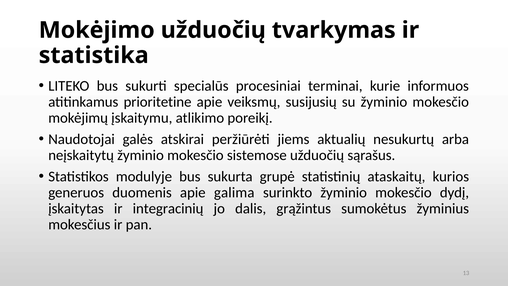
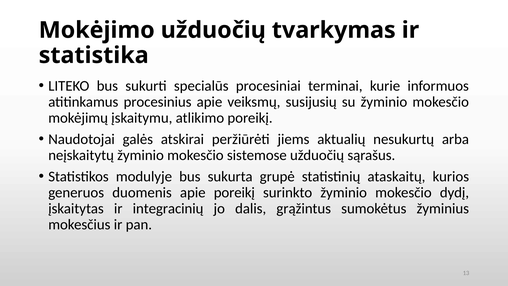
prioritetine: prioritetine -> procesinius (158, 102)
apie galima: galima -> poreikį (234, 193)
